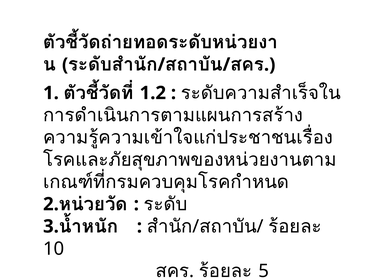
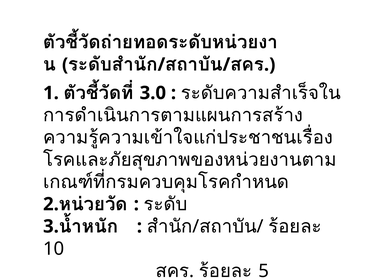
1.2: 1.2 -> 3.0 (153, 93)
